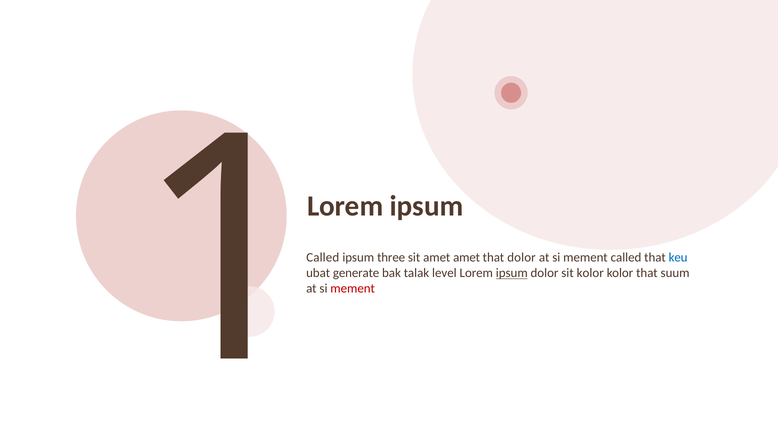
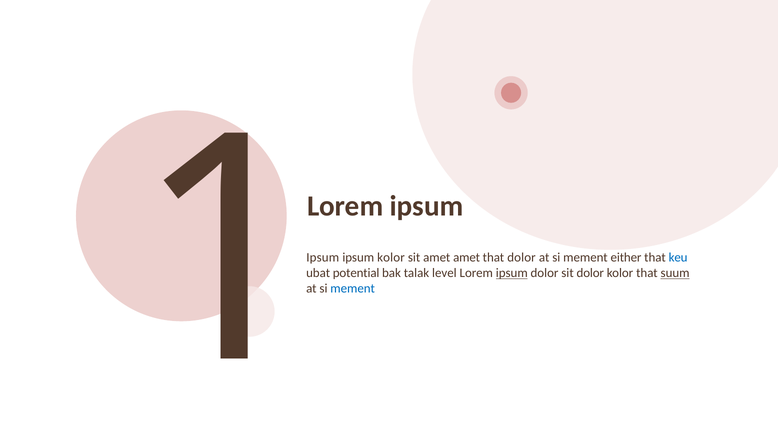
Called: Called -> Ipsum (323, 257)
ipsum three: three -> kolor (391, 257)
mement called: called -> either (626, 257)
generate: generate -> potential (356, 273)
sit kolor: kolor -> dolor (590, 273)
suum underline: none -> present (675, 273)
mement colour: red -> blue (353, 288)
